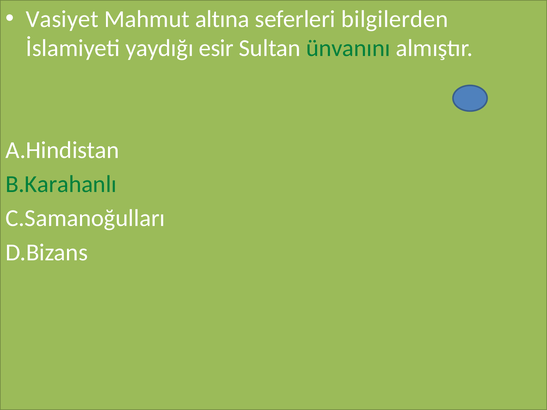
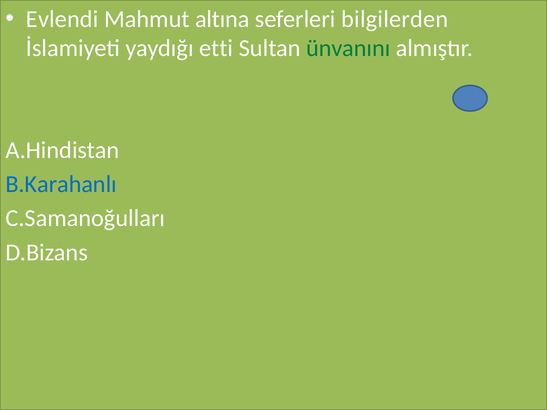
Vasiyet: Vasiyet -> Evlendi (62, 19)
esir: esir -> etti (216, 48)
B.Karahanlı colour: green -> blue (61, 184)
